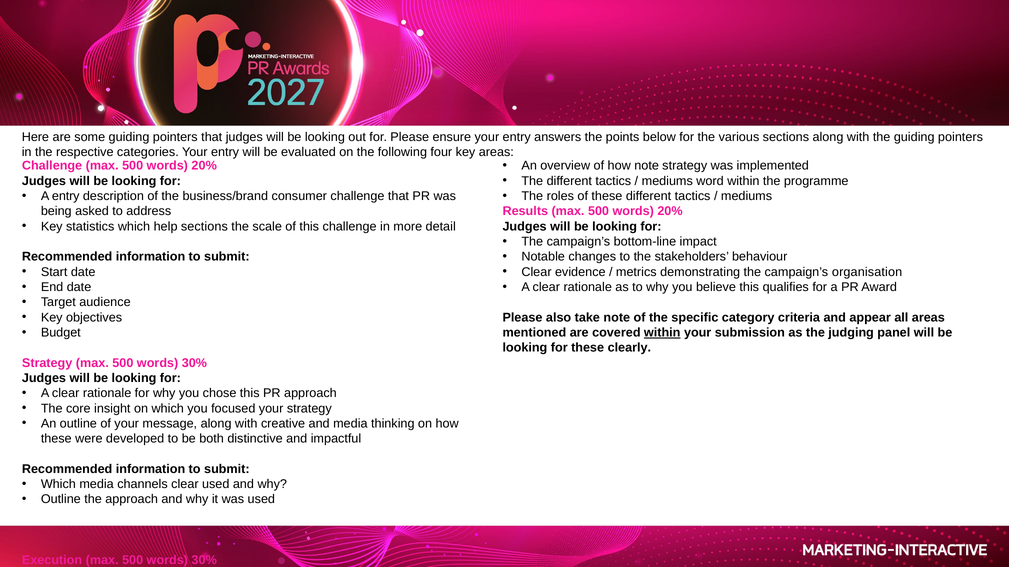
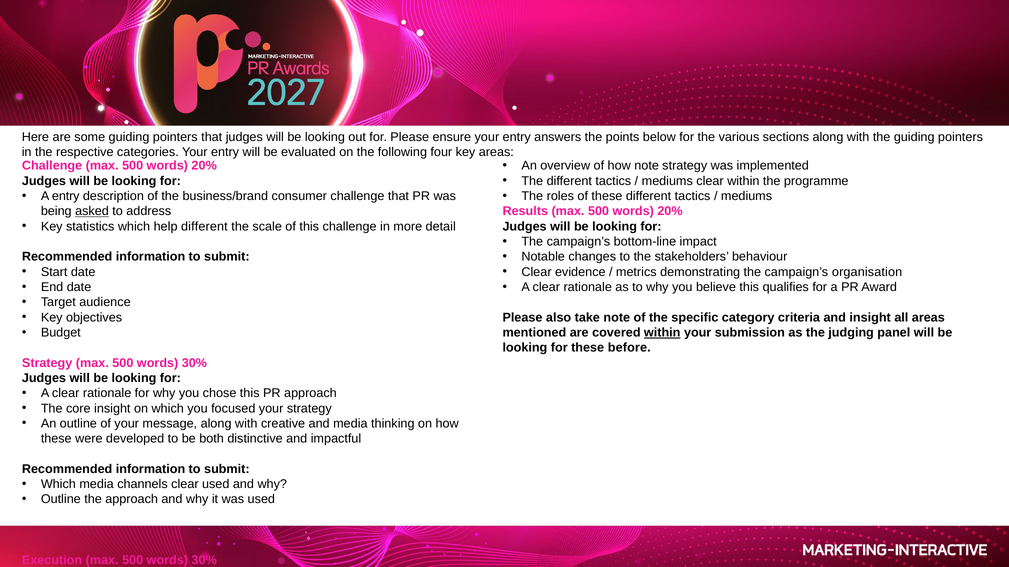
mediums word: word -> clear (710, 181)
asked underline: none -> present (92, 211)
help sections: sections -> different (204, 227)
and appear: appear -> insight (870, 318)
clearly: clearly -> before (629, 348)
